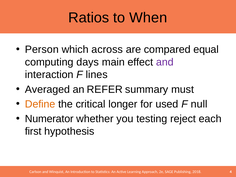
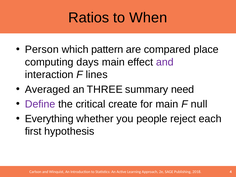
across: across -> pattern (107, 50)
equal: equal -> place (206, 50)
REFER: REFER -> THREE (105, 89)
must: must -> need (183, 89)
Define colour: orange -> purple (40, 104)
longer: longer -> create (123, 104)
for used: used -> main (167, 104)
Numerator: Numerator -> Everything (49, 119)
testing: testing -> people (152, 119)
